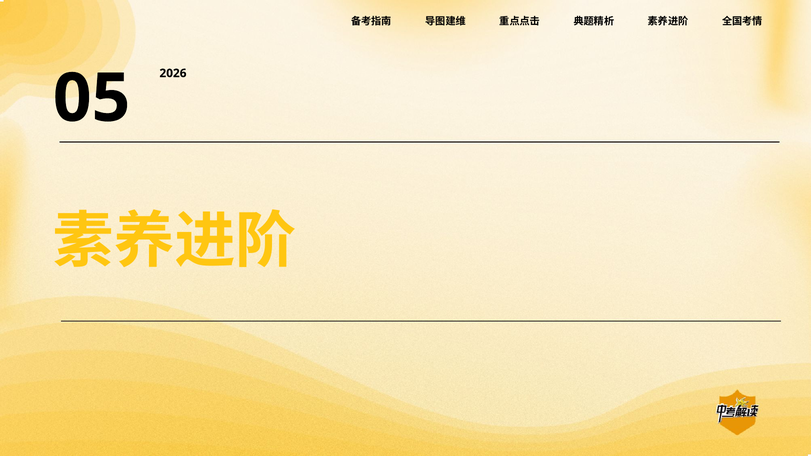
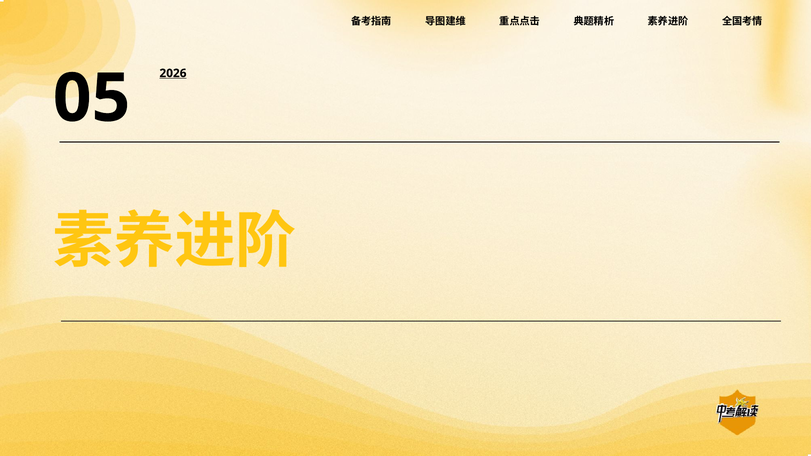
2026 underline: none -> present (173, 73)
